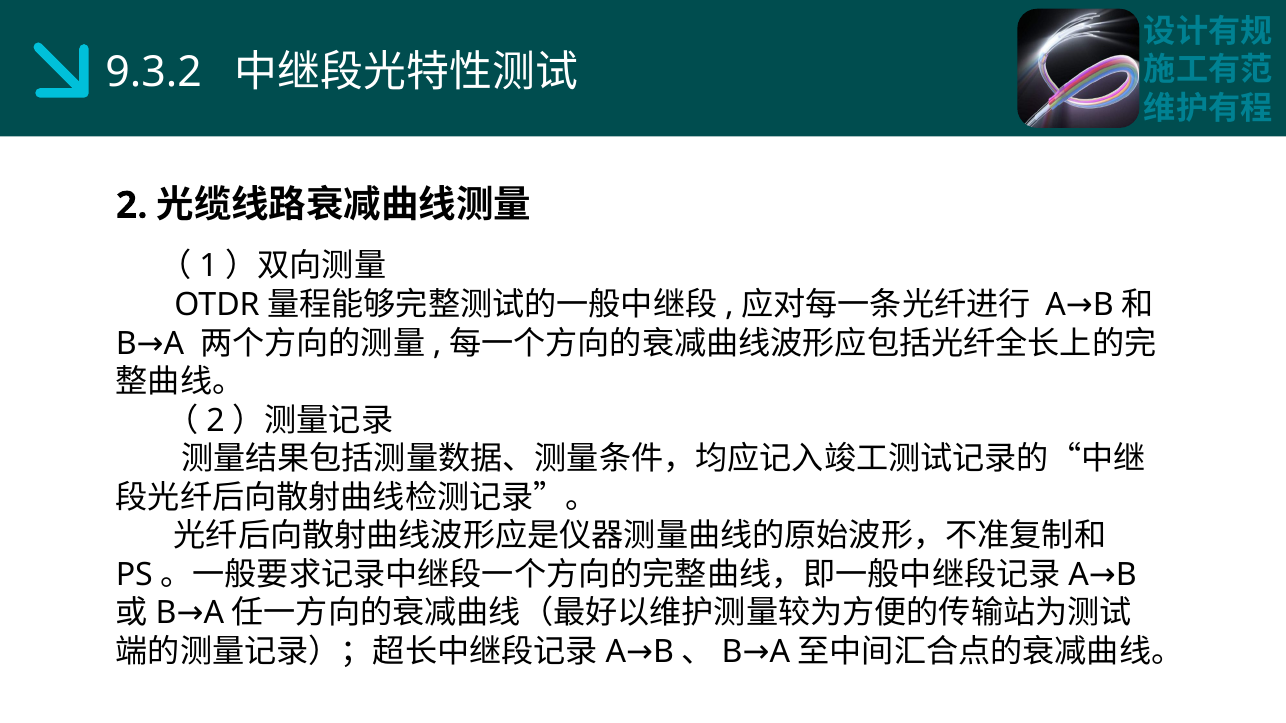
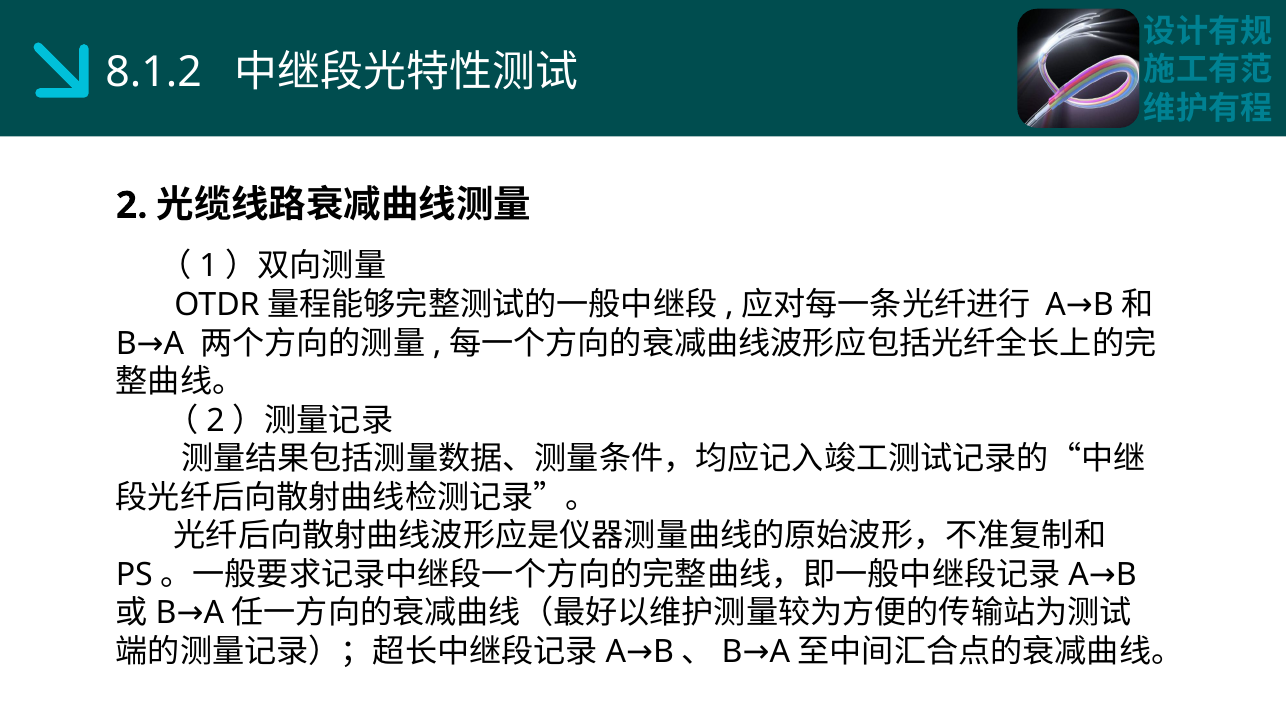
9.3.2: 9.3.2 -> 8.1.2 (154, 73)
